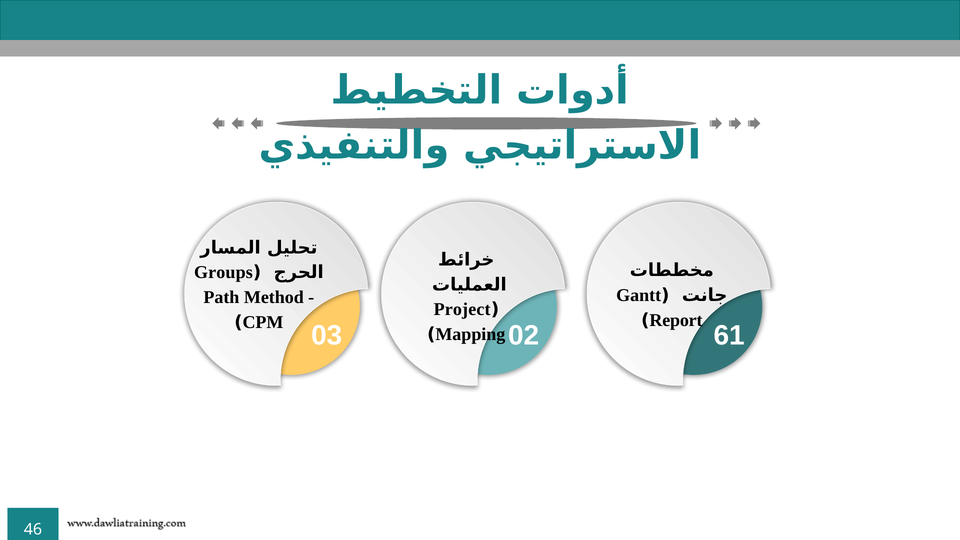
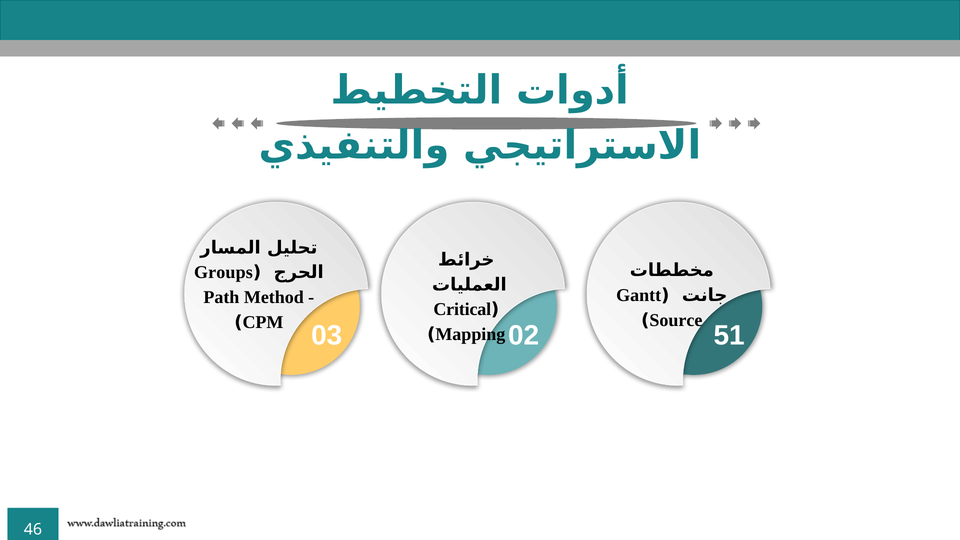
Project: Project -> Critical (462, 310)
Report: Report -> Source (676, 320)
61: 61 -> 51 (729, 335)
